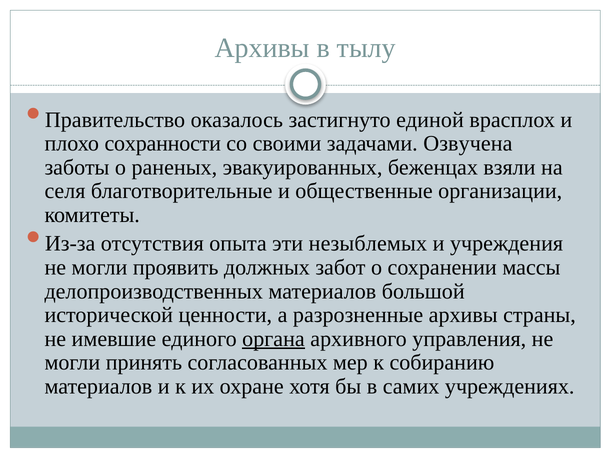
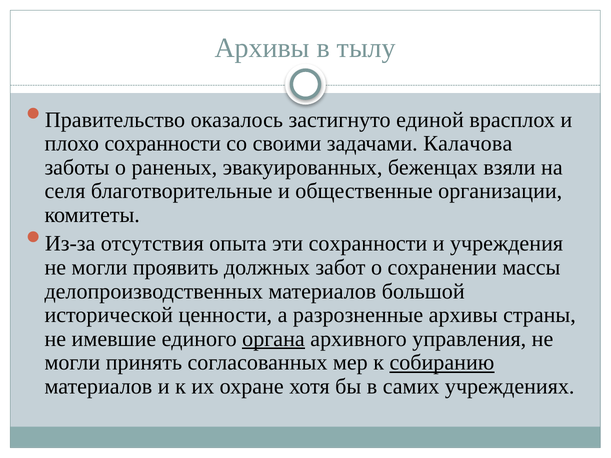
Озвучена: Озвучена -> Калачова (468, 144)
эти незыблемых: незыблемых -> сохранности (368, 244)
собиранию underline: none -> present (442, 363)
